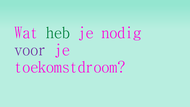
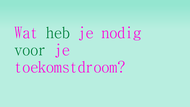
voor colour: purple -> green (30, 50)
